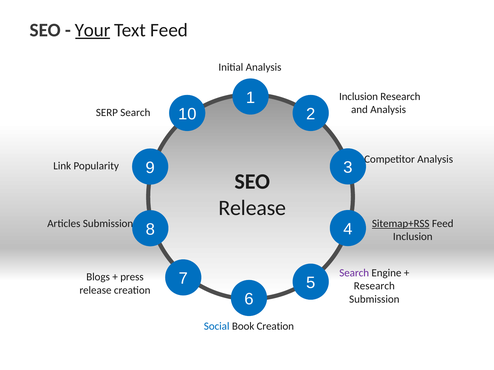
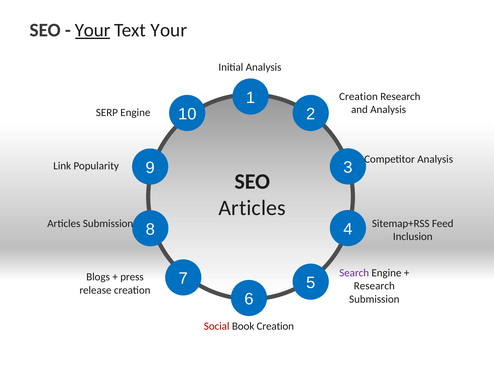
Text Feed: Feed -> Your (169, 30)
Inclusion: Inclusion -> Creation (358, 97)
SERP Search: Search -> Engine (135, 113)
Release: Release -> Articles (252, 208)
Sitemap+RSS underline: present -> none (401, 224)
Social colour: blue -> red (217, 327)
